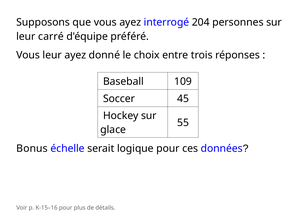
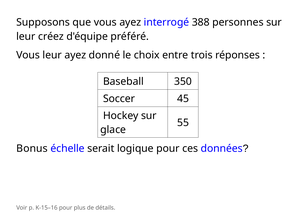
204: 204 -> 388 (201, 22)
carré: carré -> créez (51, 36)
109: 109 -> 350 (183, 81)
